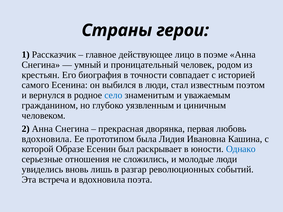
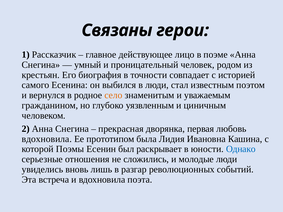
Страны: Страны -> Связаны (117, 30)
село colour: blue -> orange (113, 95)
Образе: Образе -> Поэмы (70, 149)
